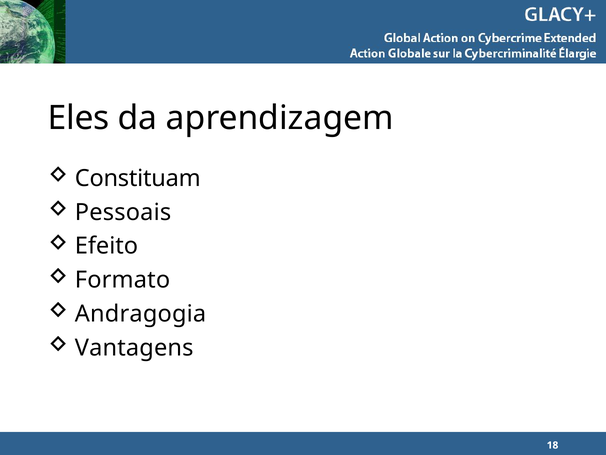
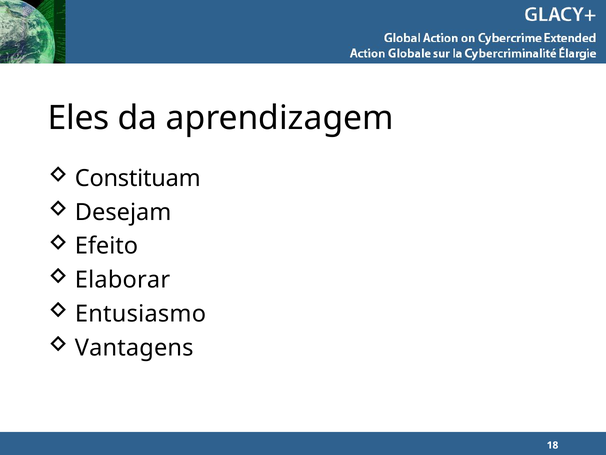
Pessoais: Pessoais -> Desejam (123, 212)
Formato: Formato -> Elaborar (123, 280)
Andragogia: Andragogia -> Entusiasmo (141, 314)
